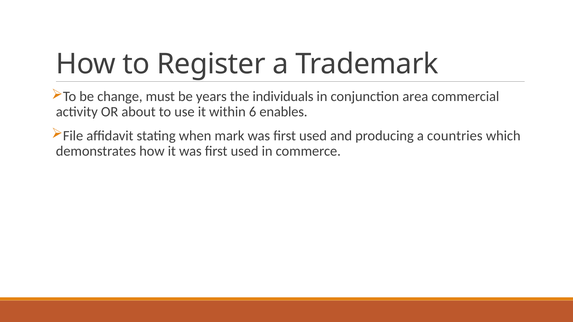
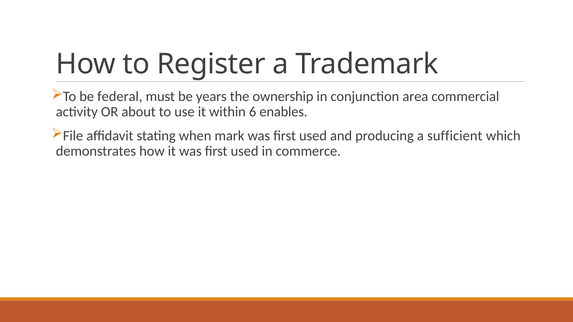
change: change -> federal (120, 97)
individuals: individuals -> ownership (283, 97)
countries: countries -> sufficient (455, 136)
